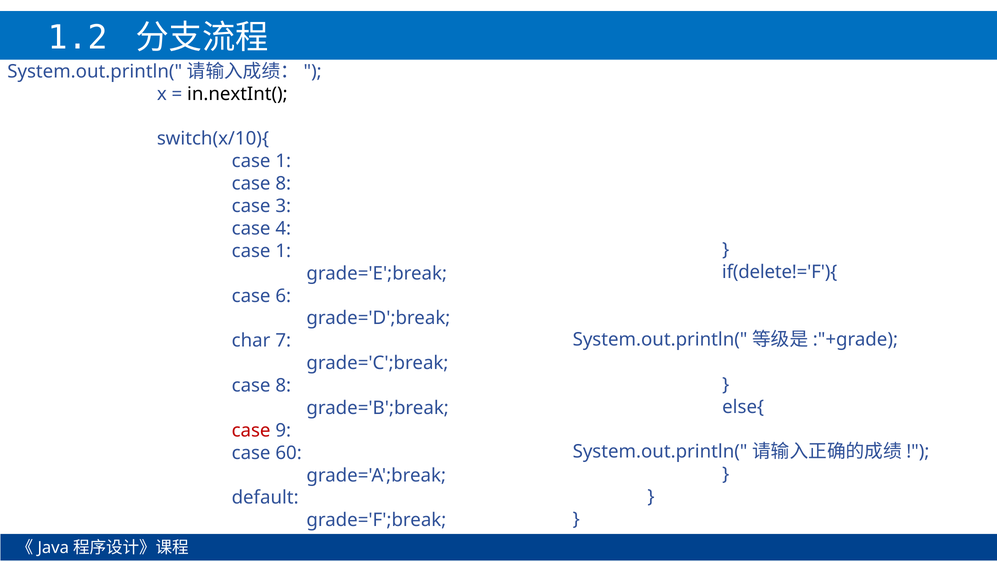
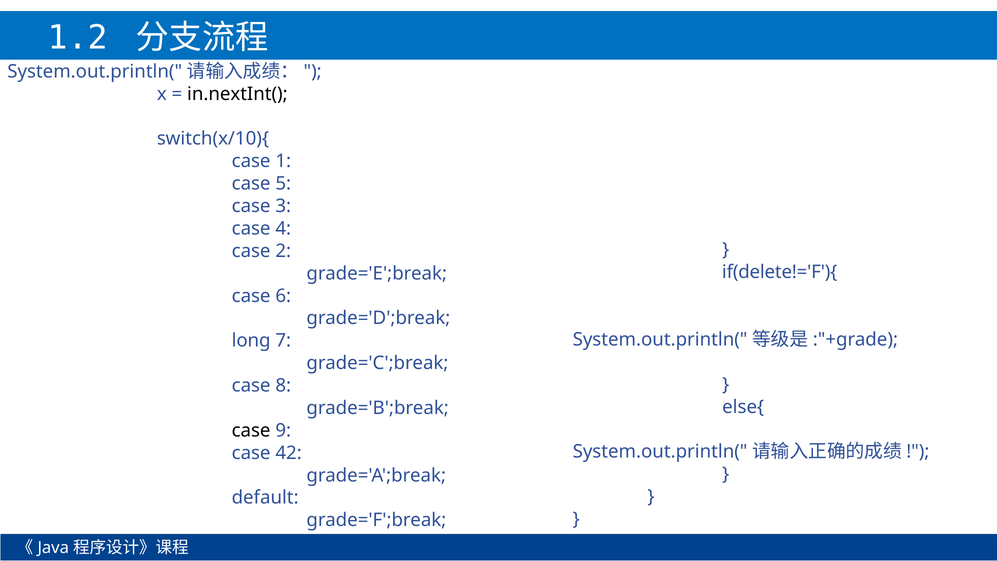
8: 8 -> 5 (283, 184)
1: 1 -> 2 (283, 251)
char: char -> long (251, 341)
case colour: red -> black (251, 430)
60: 60 -> 42 (289, 453)
